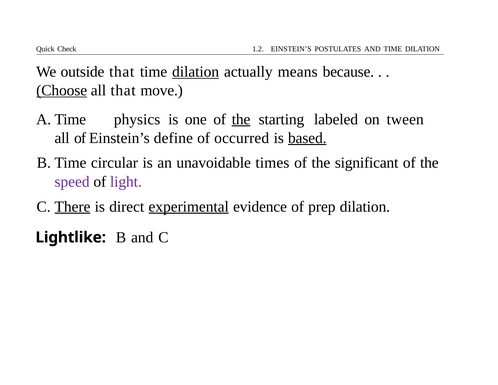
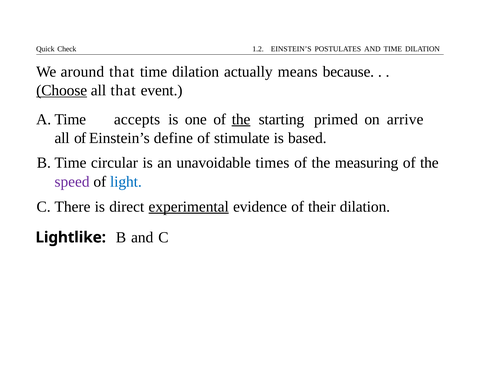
outside: outside -> around (82, 72)
dilation underline: present -> none (196, 72)
move: move -> event (162, 90)
physics: physics -> accepts (137, 119)
labeled: labeled -> primed (336, 119)
tween: tween -> arrive (405, 119)
occurred: occurred -> stimulate (242, 138)
based underline: present -> none (307, 138)
significant: significant -> measuring (367, 163)
light colour: purple -> blue (126, 181)
There underline: present -> none (72, 207)
prep: prep -> their (322, 207)
